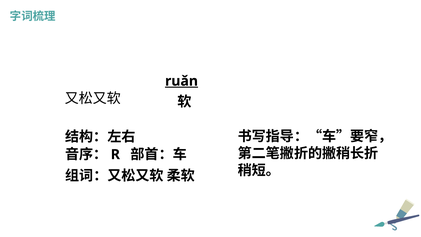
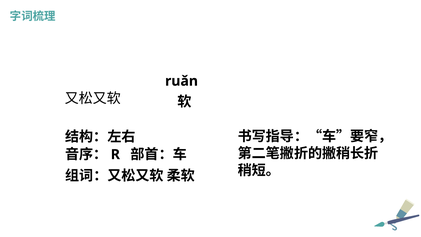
ruǎn underline: present -> none (182, 81)
